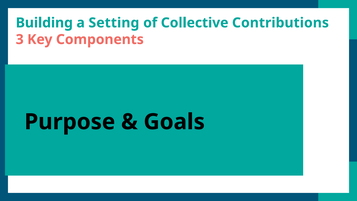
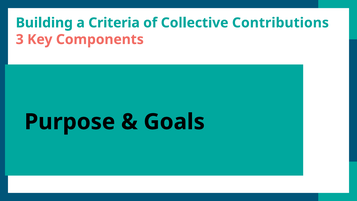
Setting: Setting -> Criteria (114, 23)
